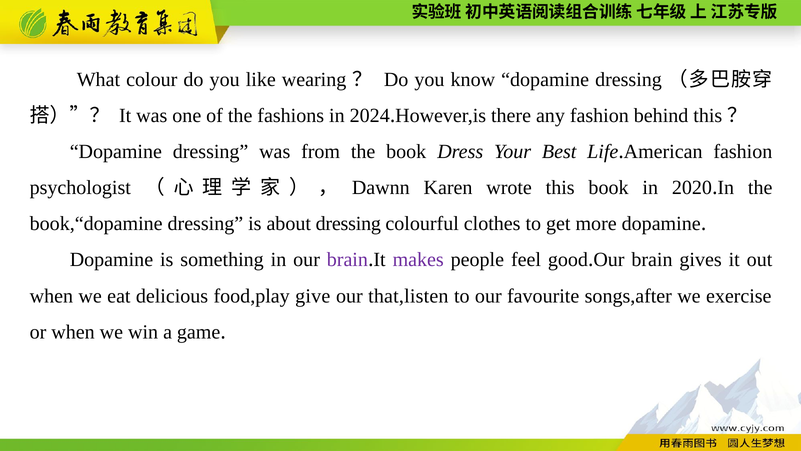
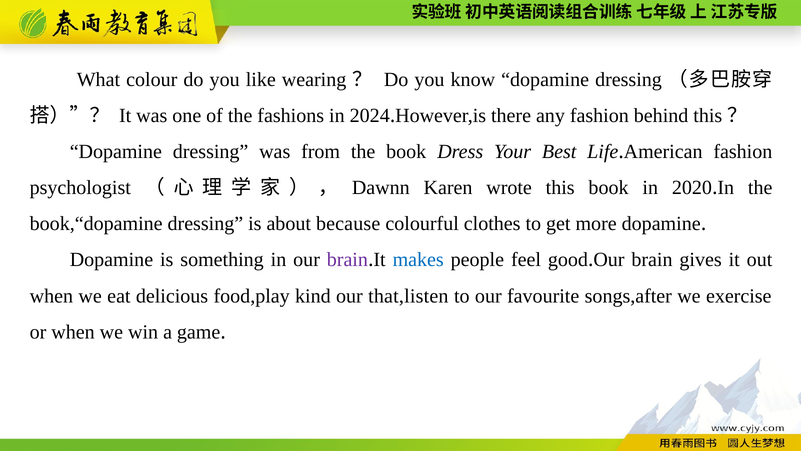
about dressing: dressing -> because (348, 224)
makes colour: purple -> blue (418, 260)
give: give -> kind (313, 296)
